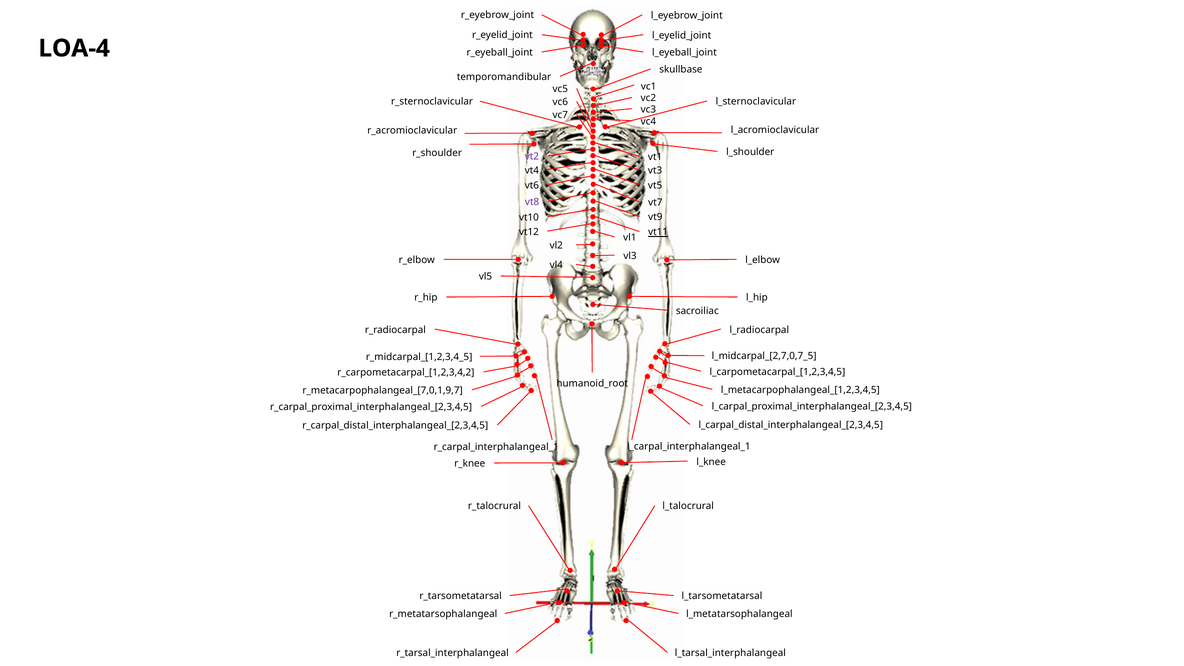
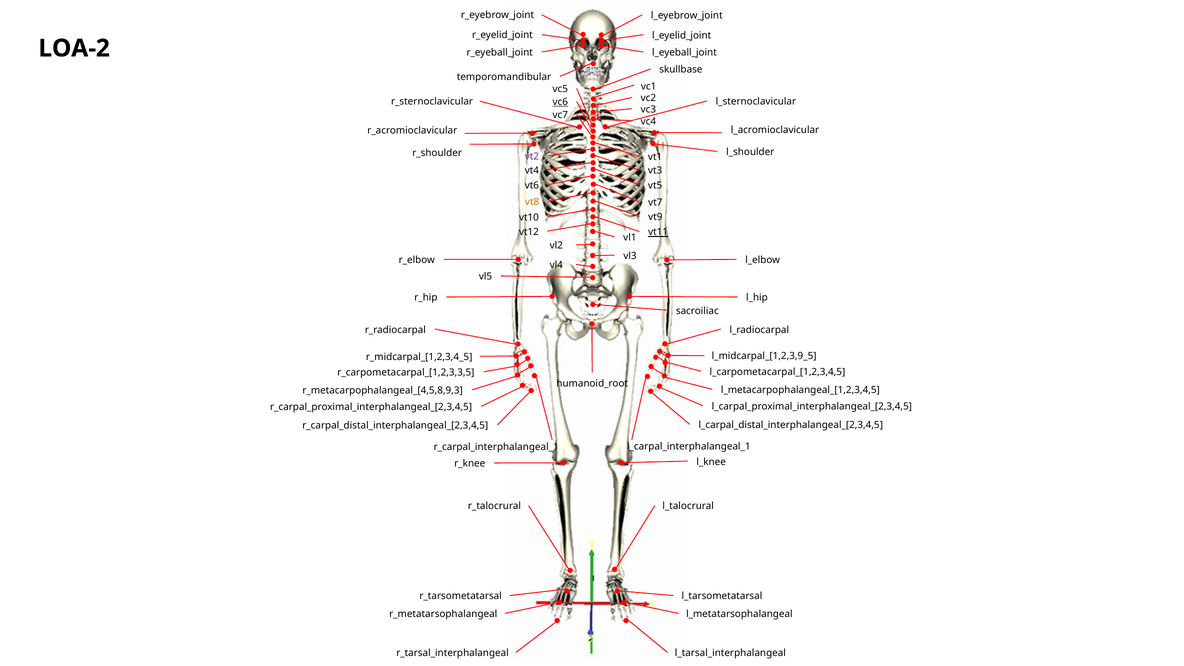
LOA-4: LOA-4 -> LOA-2 (74, 48)
vc6 underline: none -> present (560, 102)
vt8 colour: purple -> orange (532, 202)
l_midcarpal_[2,7,0,7_5: l_midcarpal_[2,7,0,7_5 -> l_midcarpal_[1,2,3,9_5 (764, 356)
r_carpometacarpal_[1,2,3,4,2: r_carpometacarpal_[1,2,3,4,2 -> r_carpometacarpal_[1,2,3,3,5 (406, 373)
r_metacarpophalangeal_[7,0,1,9,7: r_metacarpophalangeal_[7,0,1,9,7 -> r_metacarpophalangeal_[4,5,8,9,3 (383, 391)
